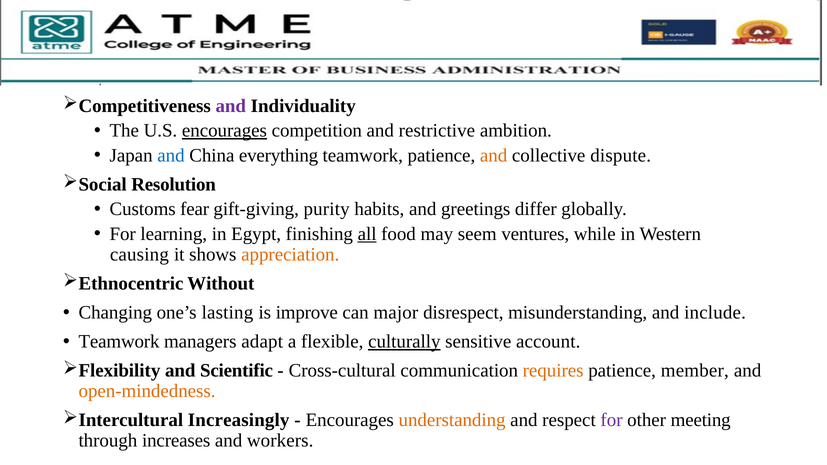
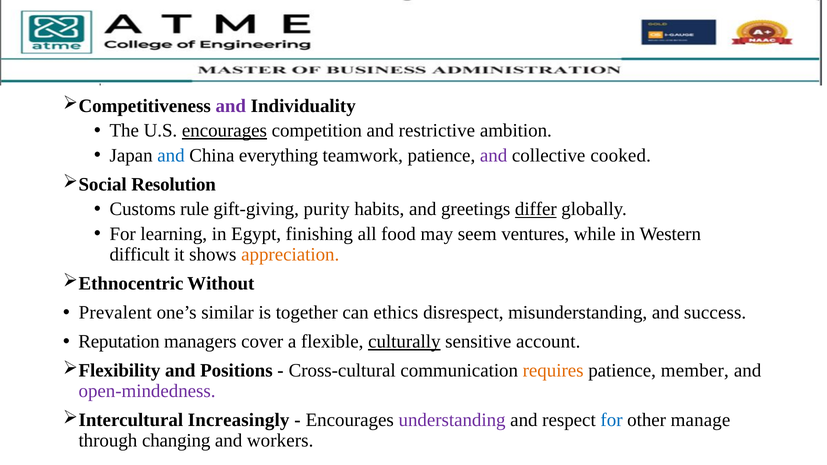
and colour: orange -> purple (494, 155)
dispute: dispute -> cooked (621, 155)
fear: fear -> rule (195, 209)
differ underline: none -> present (536, 209)
all underline: present -> none (367, 234)
causing: causing -> difficult (140, 254)
Changing: Changing -> Prevalent (115, 313)
lasting: lasting -> similar (228, 313)
improve: improve -> together (307, 313)
major: major -> ethics (396, 313)
include: include -> success (715, 313)
Teamwork: Teamwork -> Reputation (119, 342)
adapt: adapt -> cover (262, 342)
Scientific: Scientific -> Positions (236, 371)
open-mindedness colour: orange -> purple (147, 391)
understanding colour: orange -> purple (452, 420)
for colour: purple -> blue (612, 420)
meeting: meeting -> manage (701, 420)
increases: increases -> changing (176, 441)
